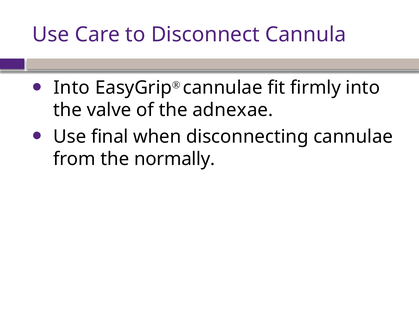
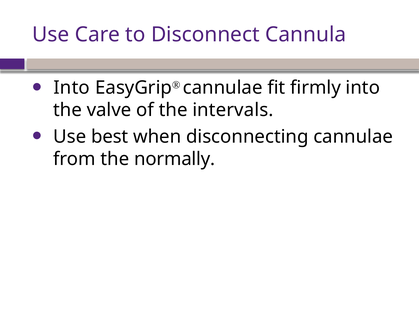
adnexae: adnexae -> intervals (233, 110)
final: final -> best (110, 137)
